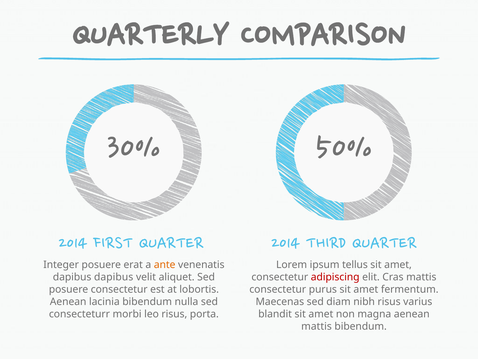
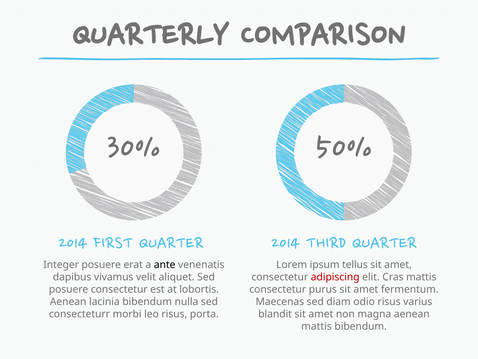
ante colour: orange -> black (165, 265)
dapibus dapibus: dapibus -> vivamus (114, 277)
nibh: nibh -> odio (364, 301)
